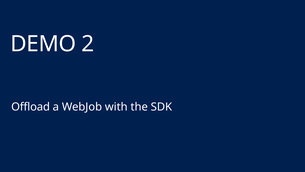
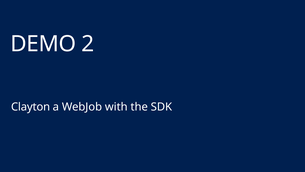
Offload: Offload -> Clayton (31, 107)
